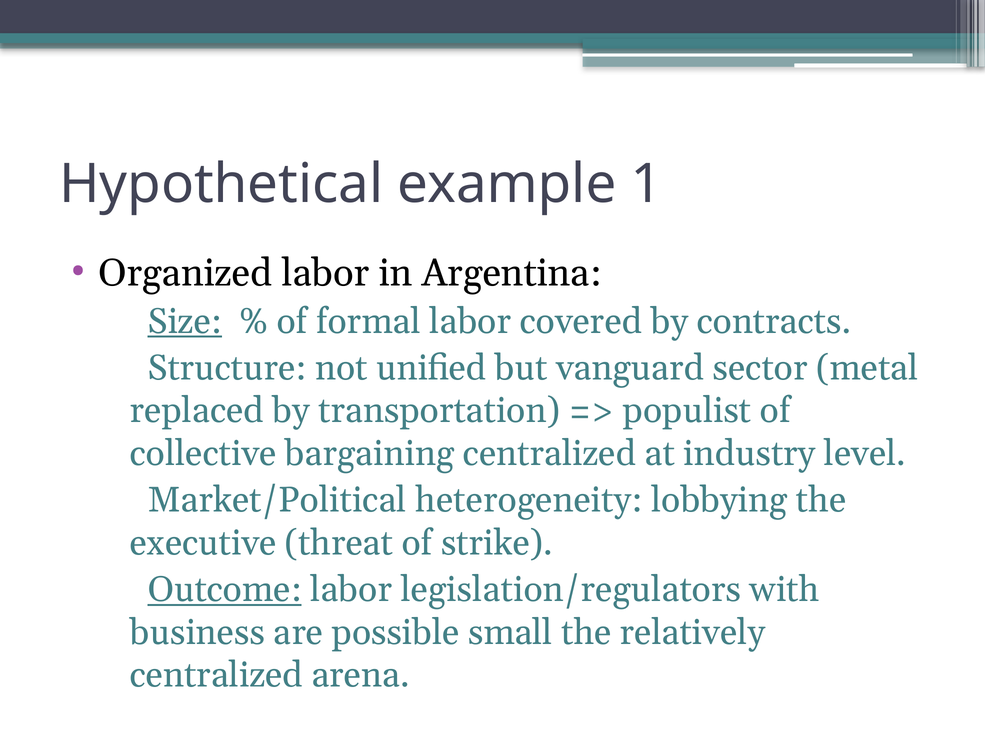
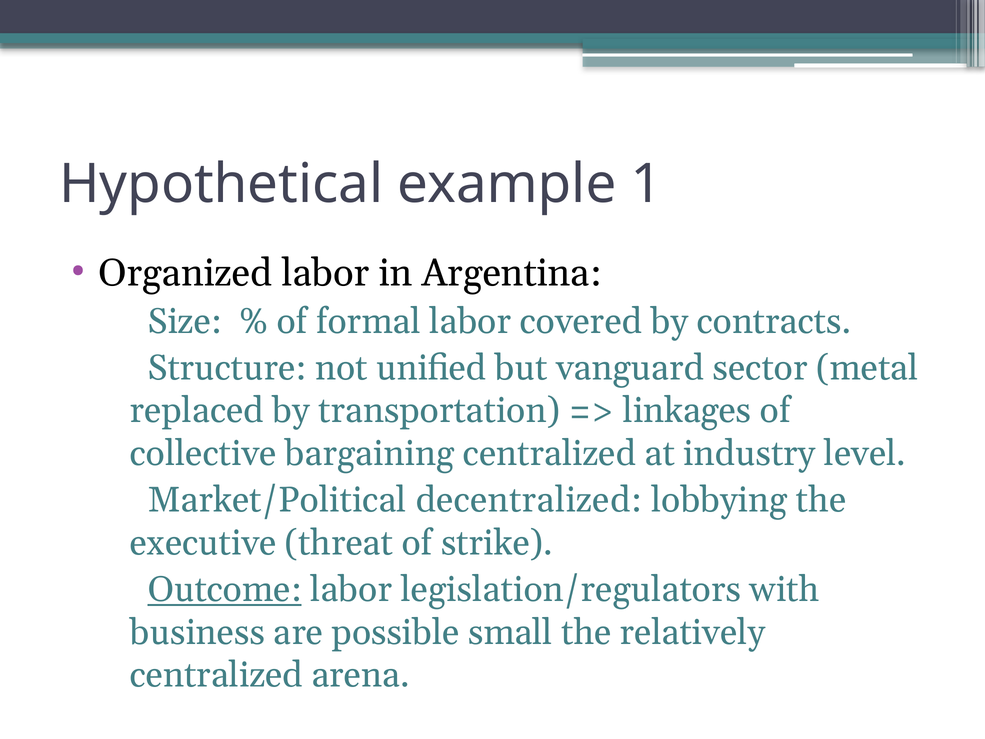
Size underline: present -> none (185, 321)
populist: populist -> linkages (687, 411)
heterogeneity: heterogeneity -> decentralized (529, 500)
